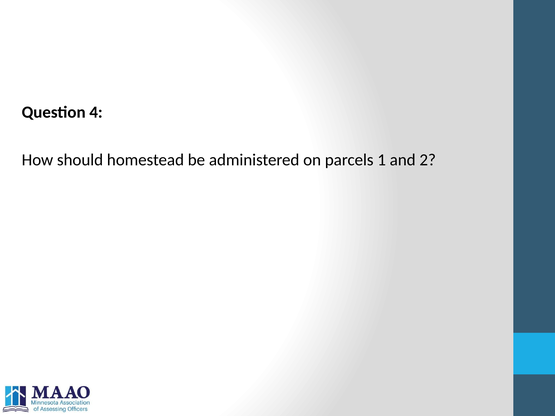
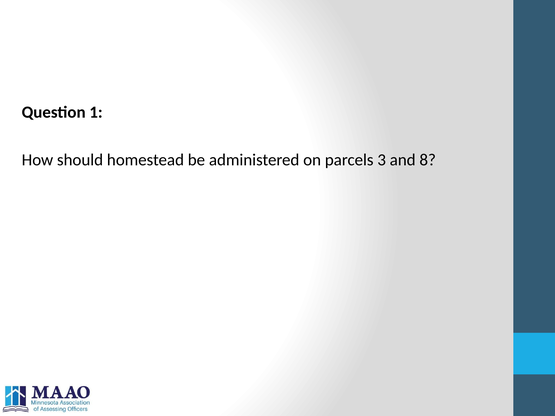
4: 4 -> 1 (96, 112)
1: 1 -> 3 (382, 160)
2: 2 -> 8 (428, 160)
